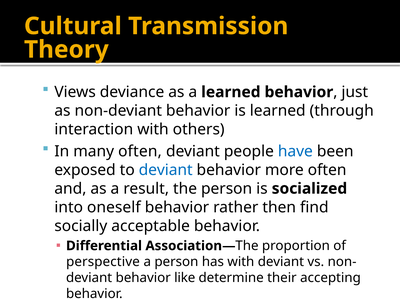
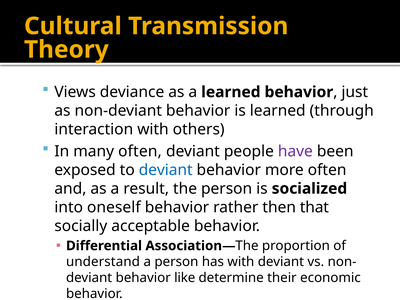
have colour: blue -> purple (295, 151)
find: find -> that (314, 207)
perspective: perspective -> understand (103, 262)
accepting: accepting -> economic (330, 278)
